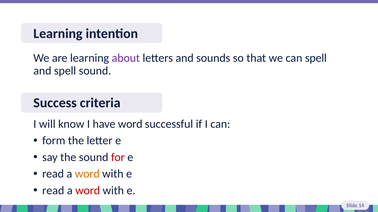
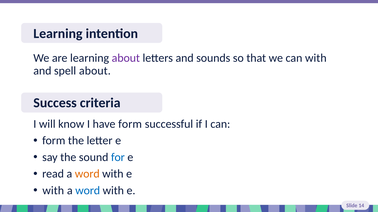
can spell: spell -> with (316, 58)
spell sound: sound -> about (95, 71)
have word: word -> form (130, 124)
for colour: red -> blue (118, 158)
read: read -> with (53, 191)
word colour: red -> blue (88, 191)
